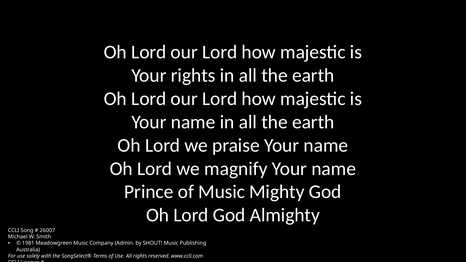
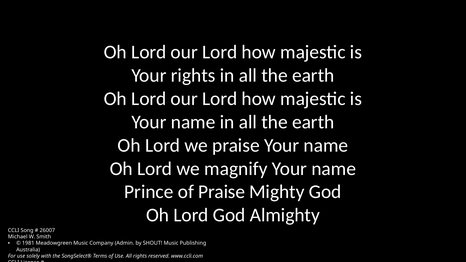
of Music: Music -> Praise (222, 192)
